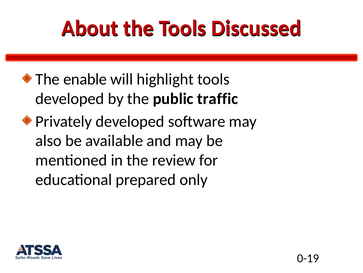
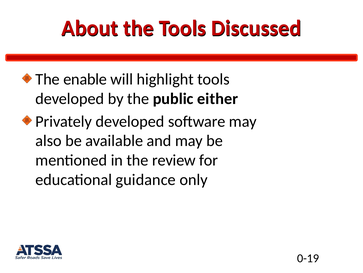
traffic: traffic -> either (218, 99)
prepared: prepared -> guidance (146, 179)
